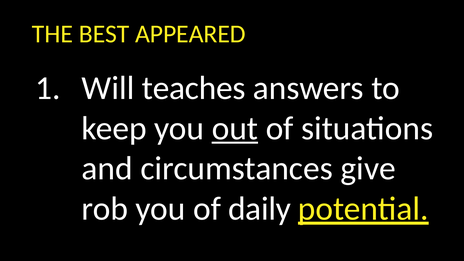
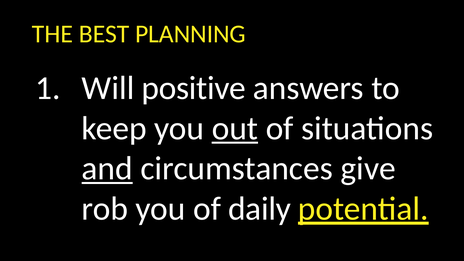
APPEARED: APPEARED -> PLANNING (190, 34)
teaches: teaches -> positive (194, 88)
and underline: none -> present (107, 169)
